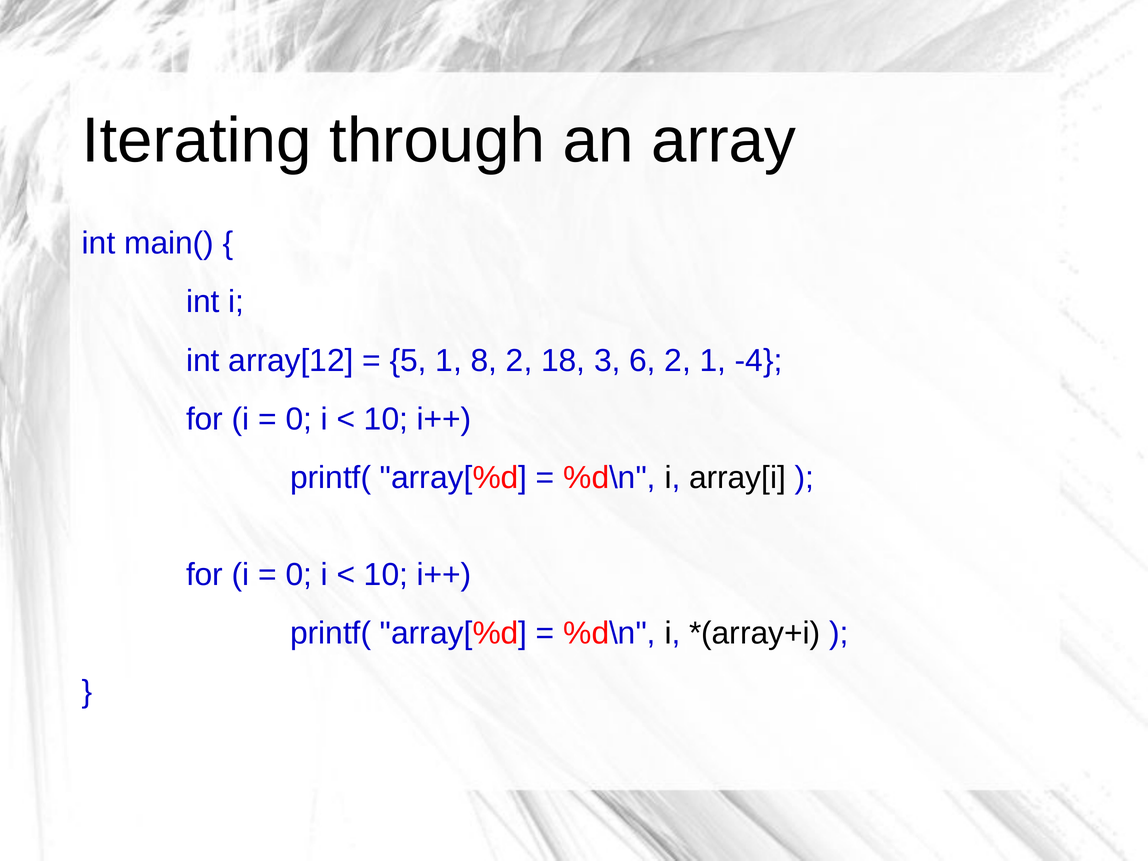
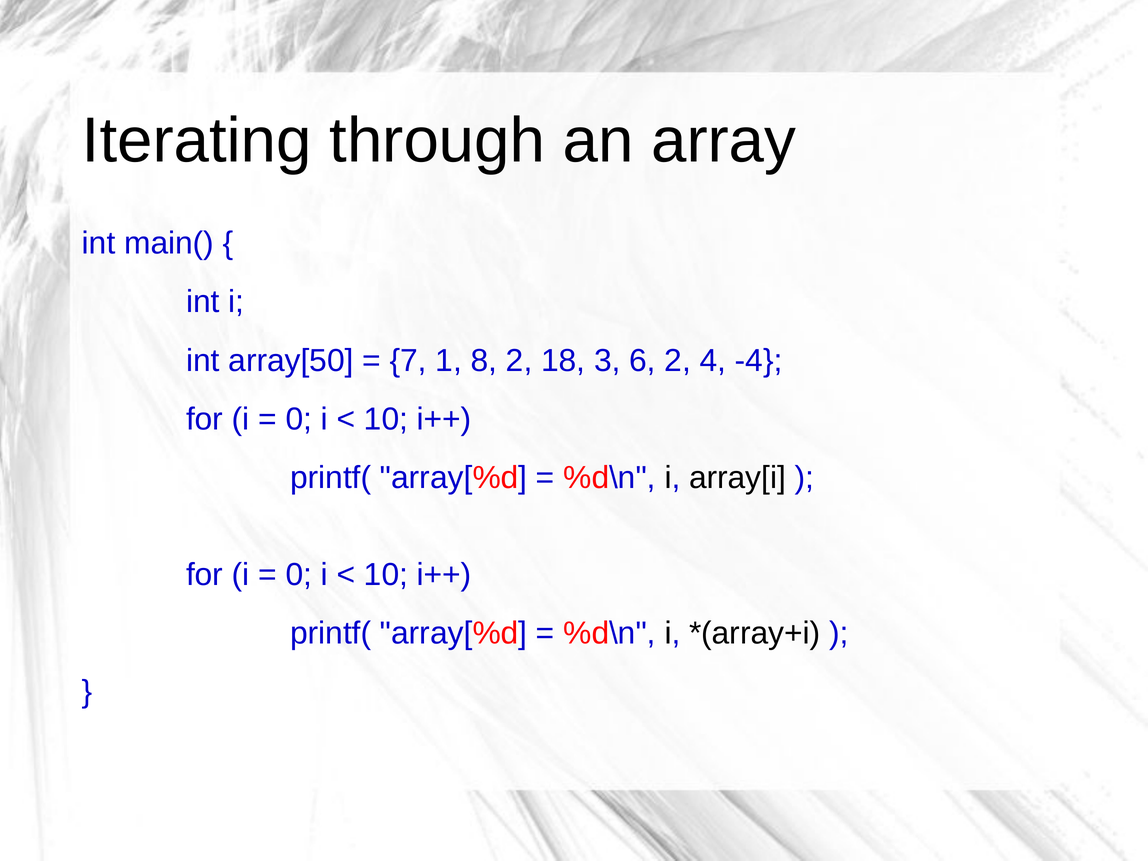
array[12: array[12 -> array[50 (291, 361)
5: 5 -> 7 (408, 361)
2 1: 1 -> 4 (713, 361)
